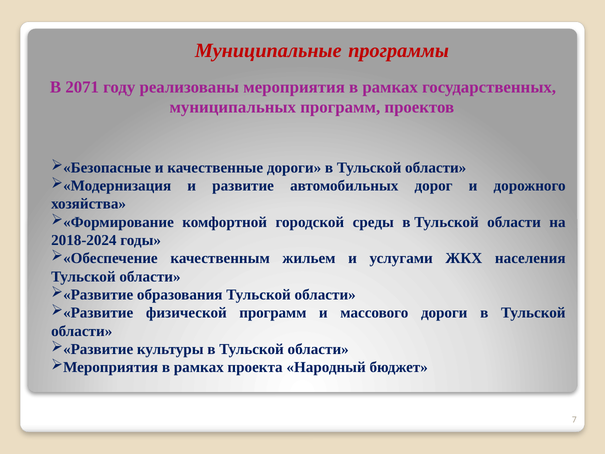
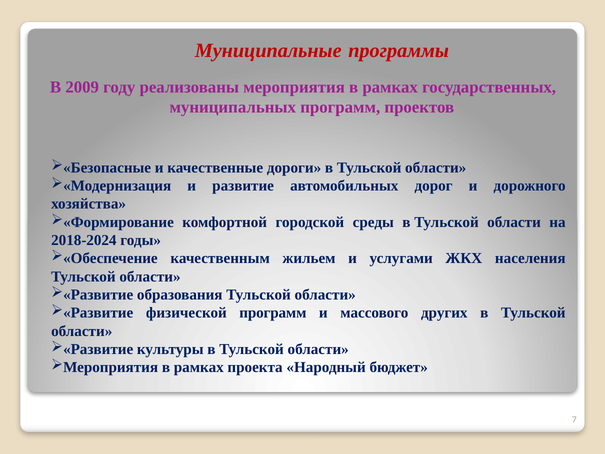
2071: 2071 -> 2009 (82, 87)
массового дороги: дороги -> других (444, 313)
